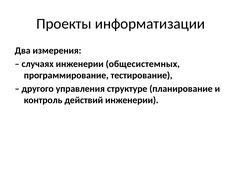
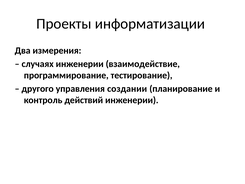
общесистемных: общесистемных -> взаимодействие (143, 64)
структуре: структуре -> создании (127, 89)
